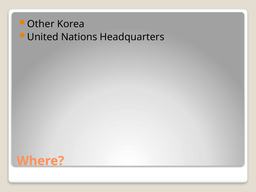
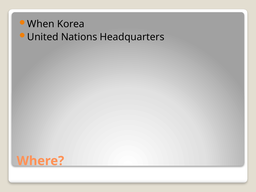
Other: Other -> When (41, 24)
